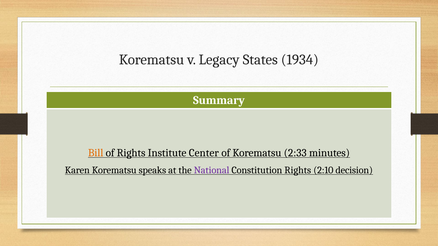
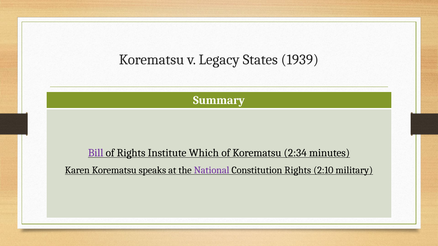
1934: 1934 -> 1939 (300, 60)
Bill colour: orange -> purple (96, 153)
Center: Center -> Which (204, 153)
2:33: 2:33 -> 2:34 (295, 153)
decision: decision -> military (354, 170)
